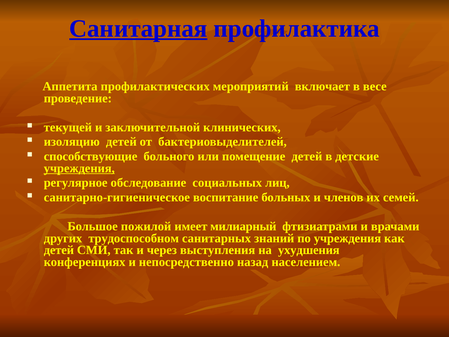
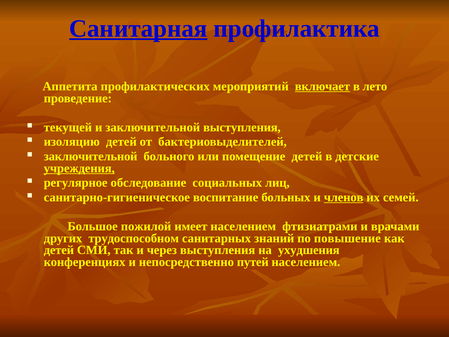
включает underline: none -> present (322, 86)
весе: весе -> лето (375, 86)
заключительной клинических: клинических -> выступления (242, 127)
способствующие: способствующие -> заключительной (91, 156)
членов underline: none -> present (344, 197)
имеет милиарный: милиарный -> населением (243, 226)
по учреждения: учреждения -> повышение (347, 238)
назад: назад -> путей (253, 262)
